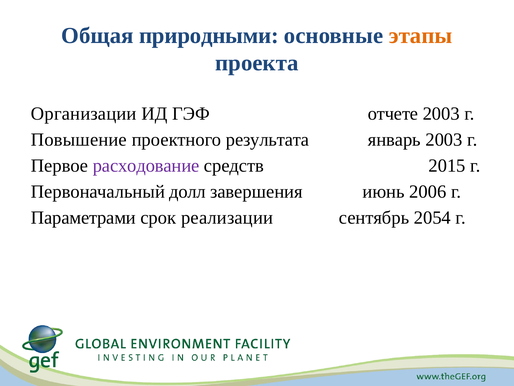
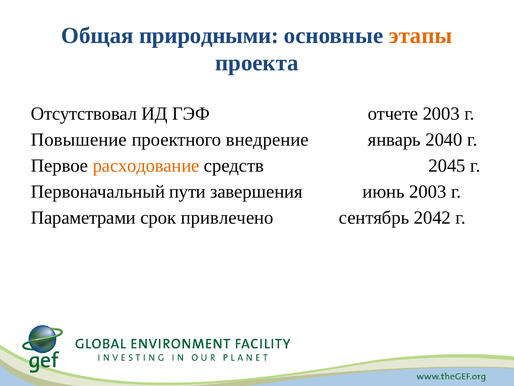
Организации: Организации -> Отсутствовал (84, 114)
результата: результата -> внедрение (267, 139)
январь 2003: 2003 -> 2040 (444, 139)
расходование colour: purple -> orange (146, 165)
2015: 2015 -> 2045 (447, 165)
долл: долл -> пути (188, 191)
июнь 2006: 2006 -> 2003 (428, 191)
реализации: реализации -> привлечено (227, 217)
2054: 2054 -> 2042 (432, 217)
